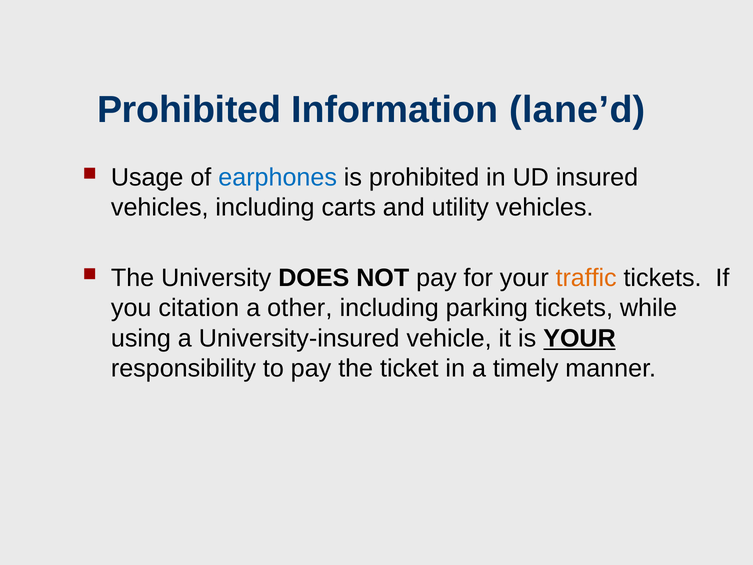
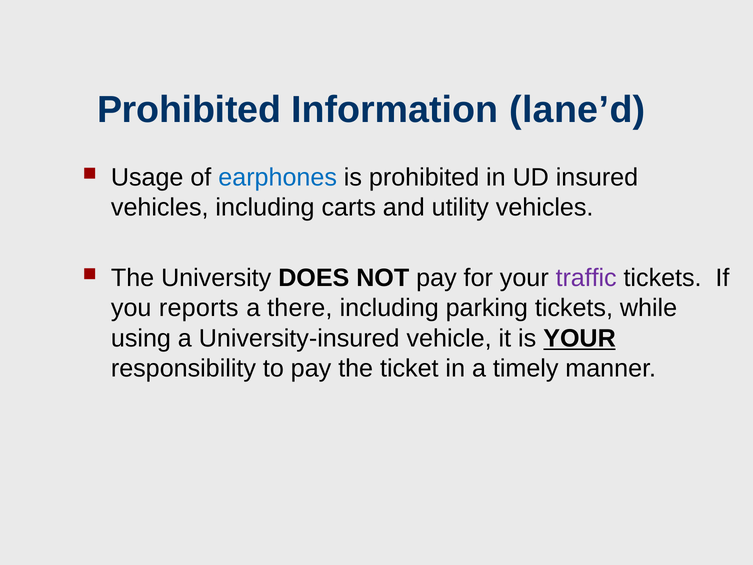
traffic colour: orange -> purple (586, 278)
citation: citation -> reports (199, 308)
other: other -> there (300, 308)
